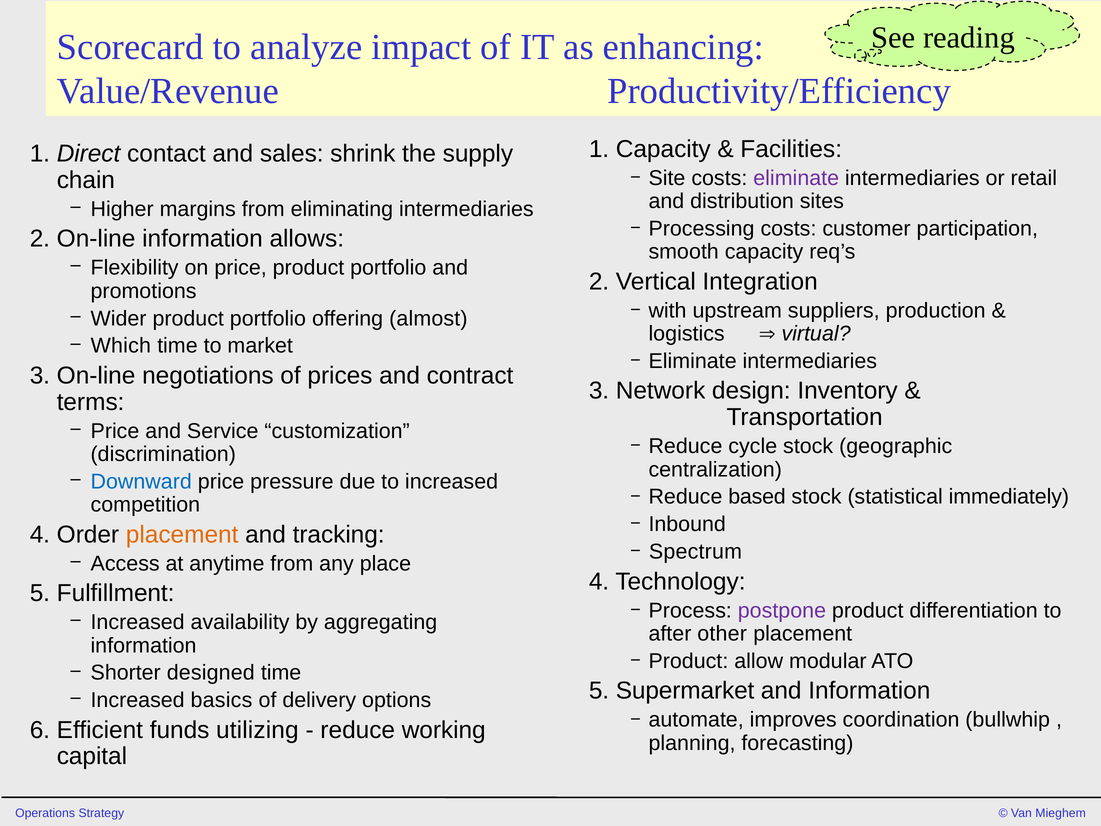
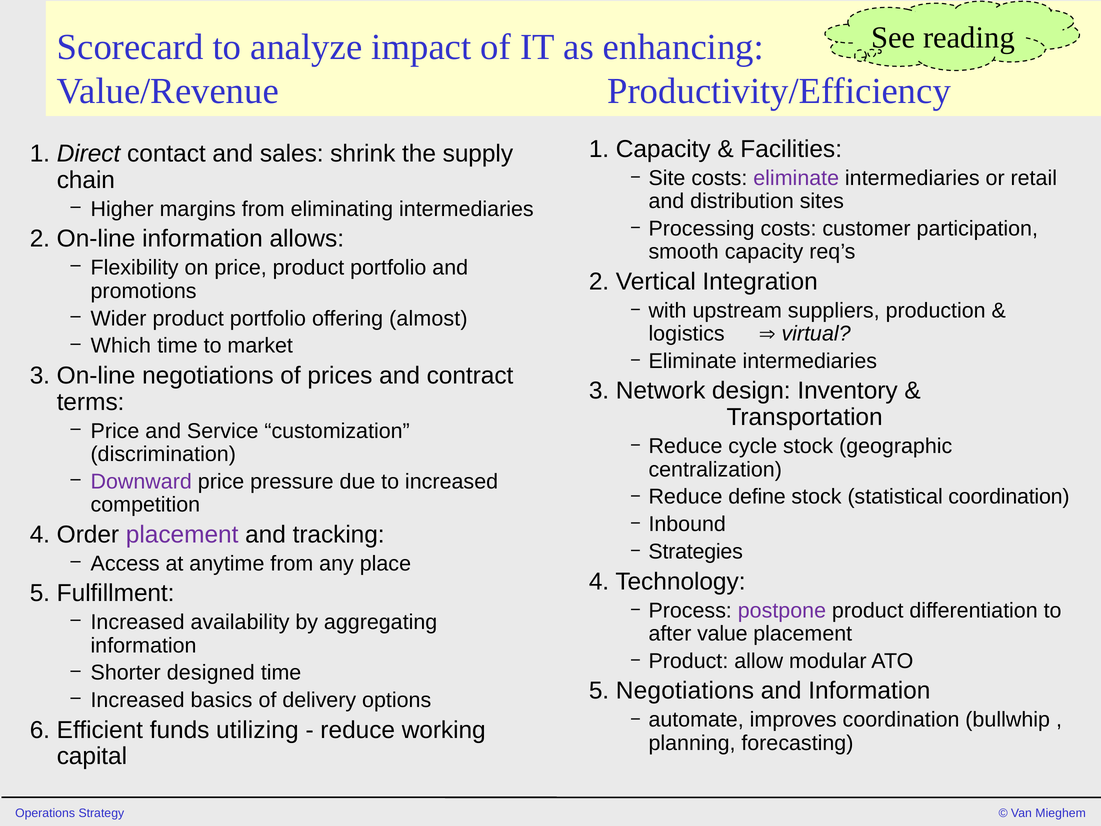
Downward colour: blue -> purple (141, 481)
based: based -> define (757, 497)
statistical immediately: immediately -> coordination (1009, 497)
placement colour: orange -> purple (182, 534)
Spectrum: Spectrum -> Strategies (696, 552)
other: other -> value (722, 634)
5 Supermarket: Supermarket -> Negotiations (685, 691)
